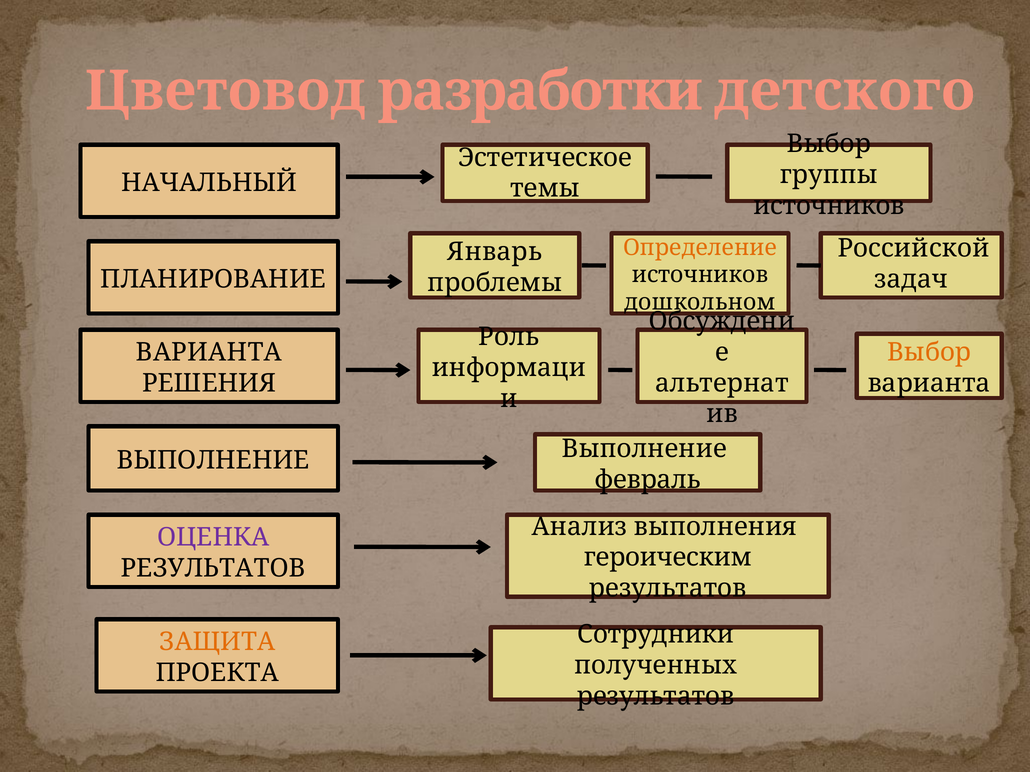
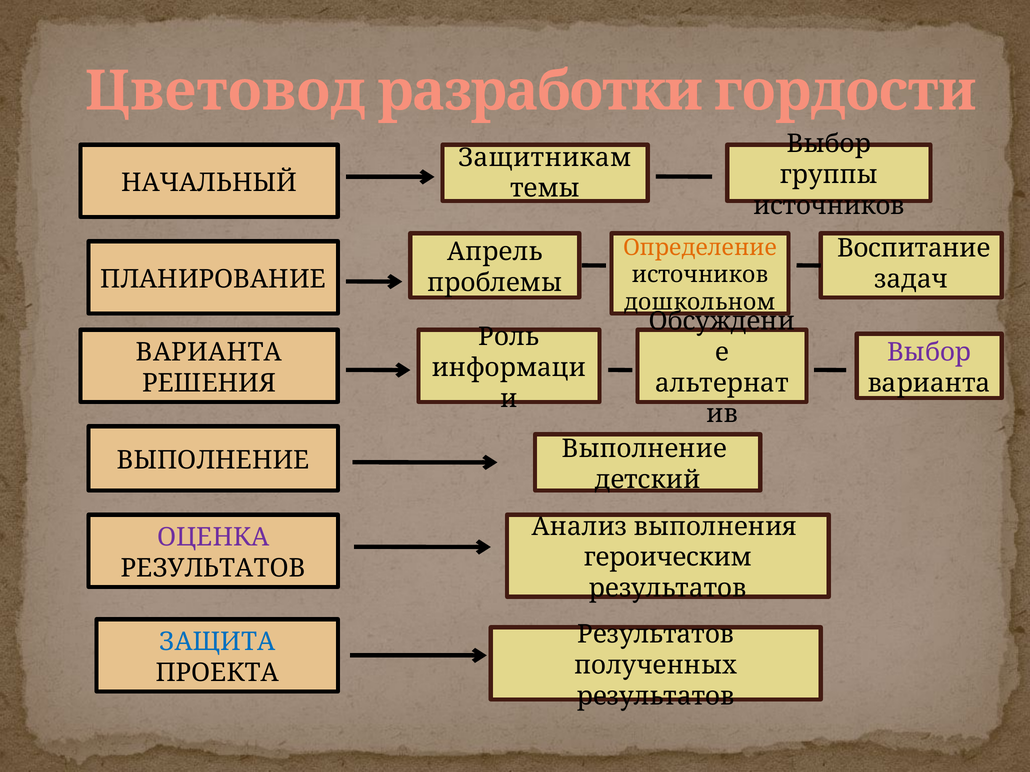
детского: детского -> гордости (845, 91)
Эстетическое: Эстетическое -> Защитникам (545, 158)
Российской: Российской -> Воспитание (914, 248)
Январь: Январь -> Апрель (495, 252)
Выбор colour: orange -> purple (929, 352)
февраль: февраль -> детский (648, 480)
Сотрудники: Сотрудники -> Результатов (656, 635)
ЗАЩИТА colour: orange -> blue (217, 642)
